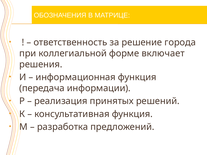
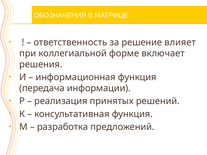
города: города -> влияет (180, 42)
